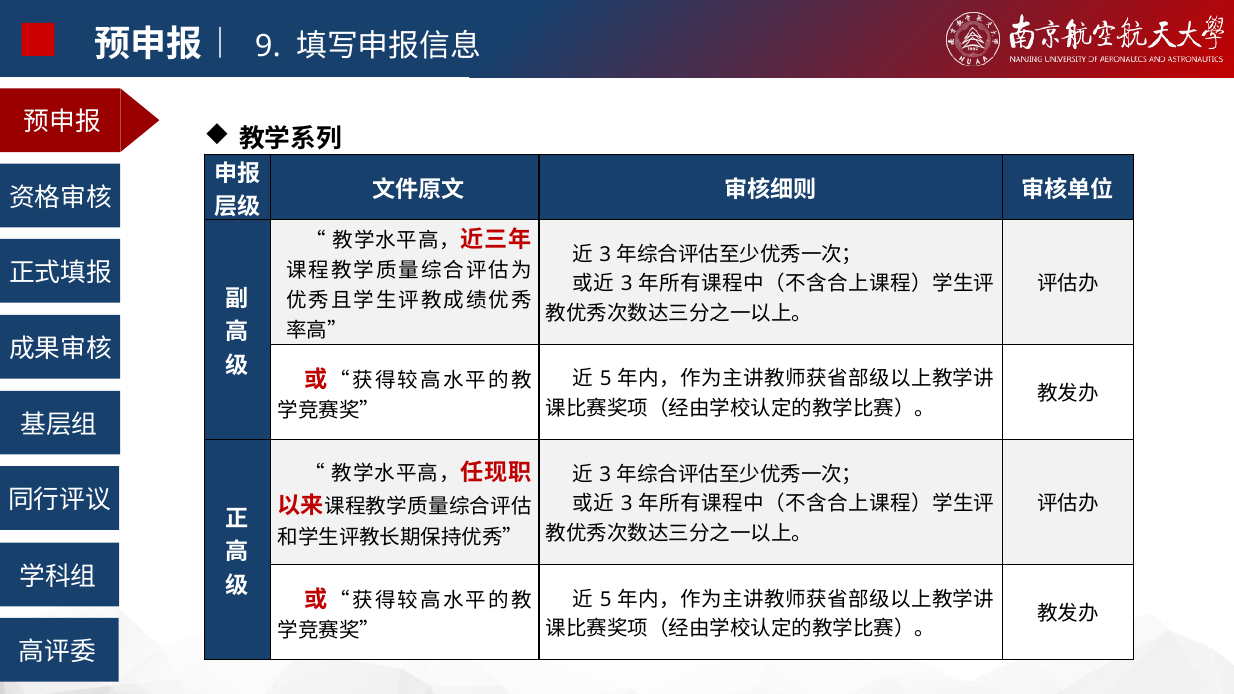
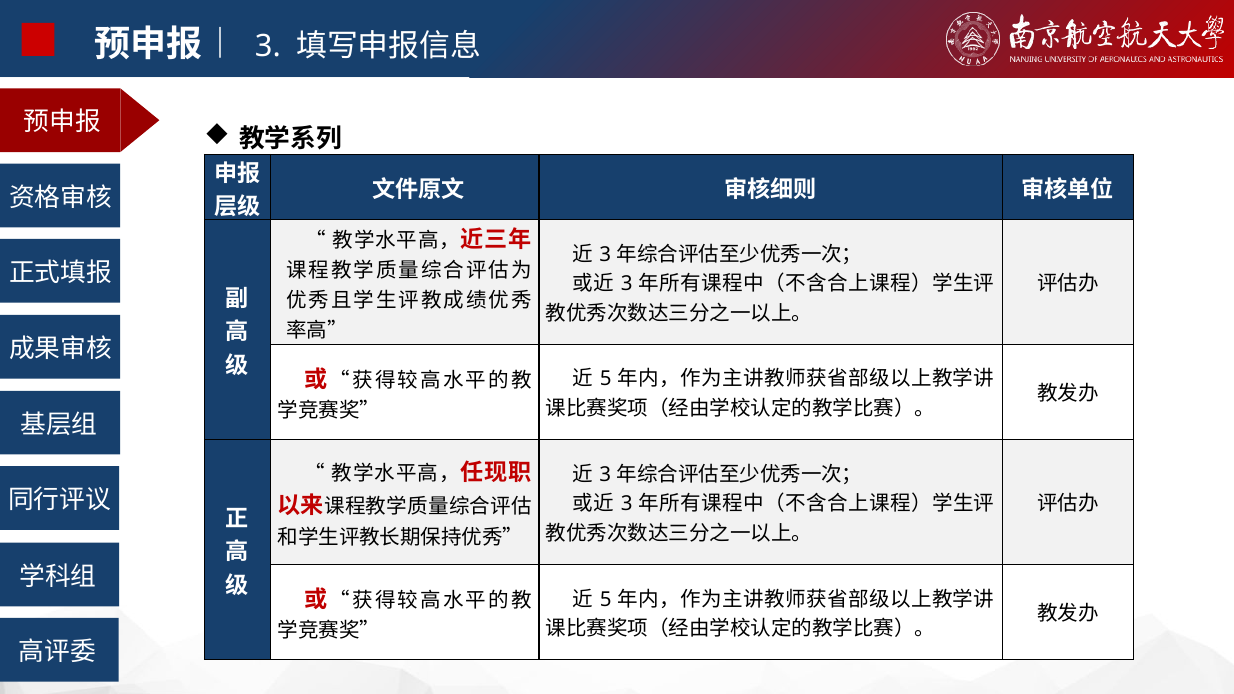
9: 9 -> 3 (268, 47)
